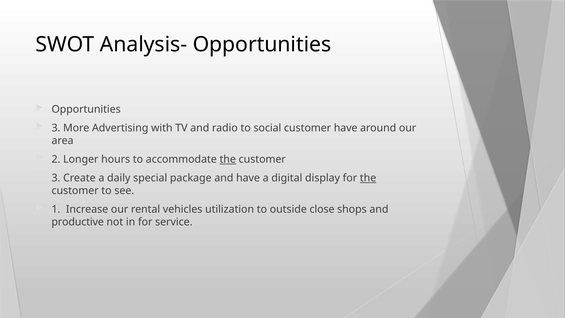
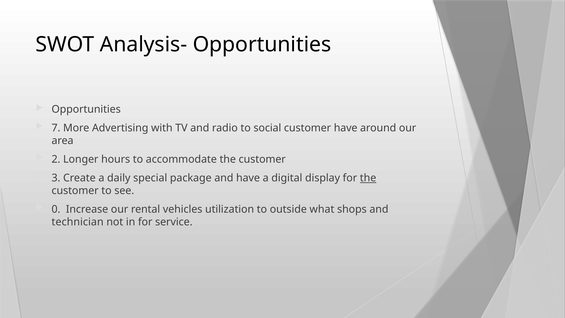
3: 3 -> 7 (56, 128)
the underline: present -> none (228, 159)
1: 1 -> 0 (56, 209)
close: close -> what (322, 209)
productive: productive -> technician (78, 222)
